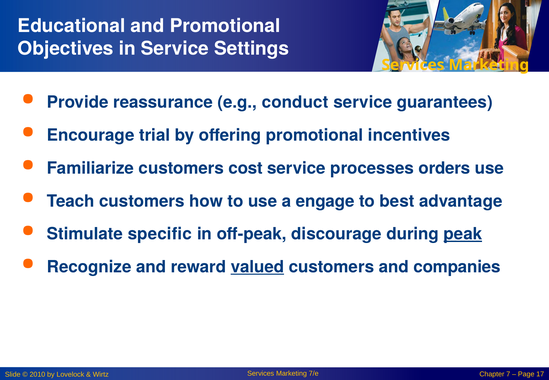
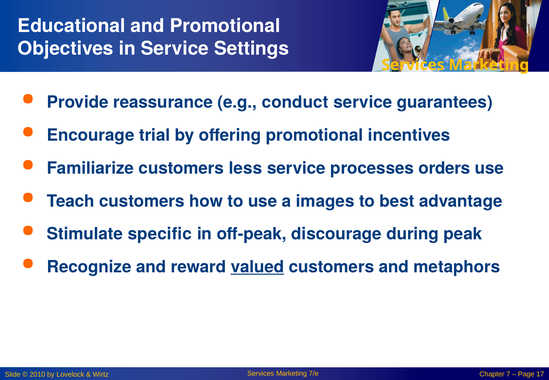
cost: cost -> less (245, 168)
engage: engage -> images (325, 201)
peak underline: present -> none (463, 234)
companies: companies -> metaphors (457, 267)
